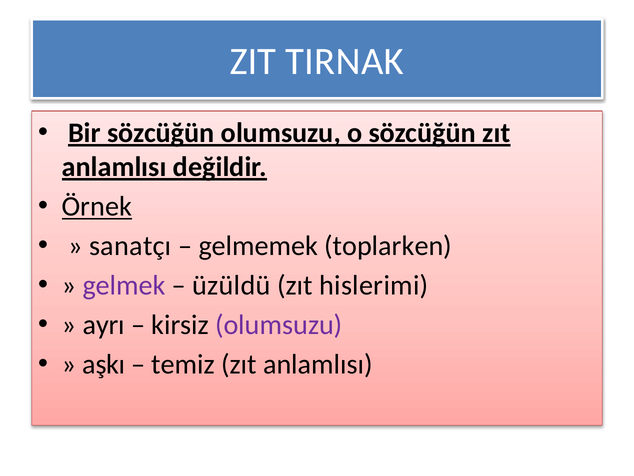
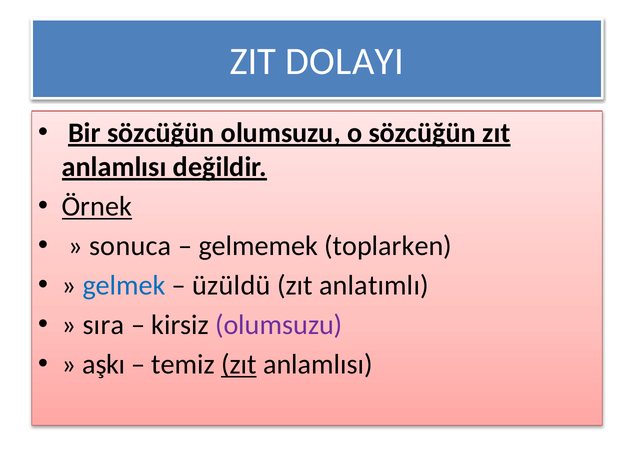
TIRNAK: TIRNAK -> DOLAYI (344, 61)
sanatçı: sanatçı -> sonuca (130, 246)
gelmek colour: purple -> blue (124, 285)
hislerimi: hislerimi -> anlatımlı (374, 285)
ayrı: ayrı -> sıra (104, 325)
zıt underline: none -> present (239, 364)
